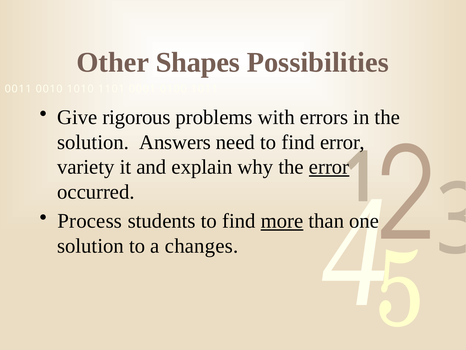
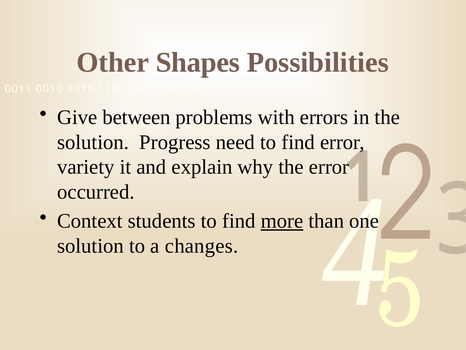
rigorous: rigorous -> between (137, 117)
Answers: Answers -> Progress (175, 142)
error underline: present -> none (329, 167)
Process: Process -> Context (90, 221)
